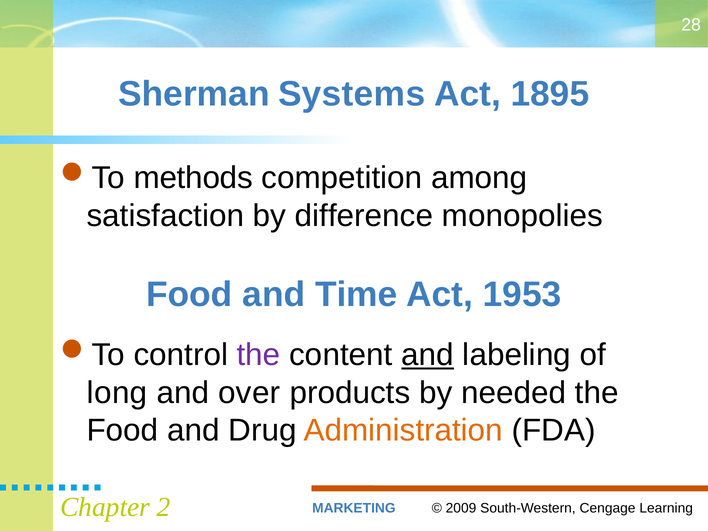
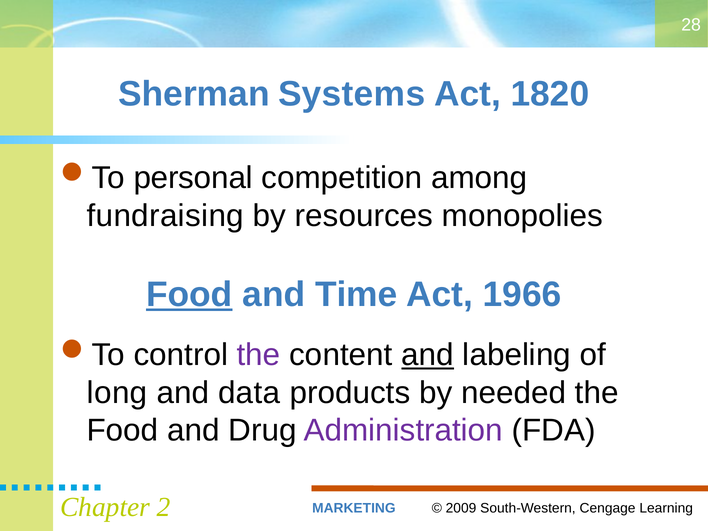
1895: 1895 -> 1820 (550, 94)
methods: methods -> personal (193, 178)
satisfaction: satisfaction -> fundraising (165, 216)
difference: difference -> resources (364, 216)
Food underline: none -> present (189, 295)
1953: 1953 -> 1966 (522, 295)
over: over -> data (249, 393)
Administration colour: orange -> purple (403, 431)
